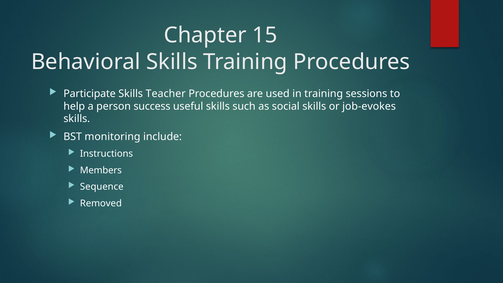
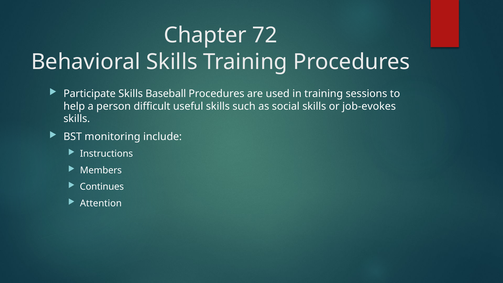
15: 15 -> 72 (265, 35)
Teacher: Teacher -> Baseball (166, 94)
success: success -> difficult (152, 106)
Sequence: Sequence -> Continues (102, 187)
Removed: Removed -> Attention (101, 203)
